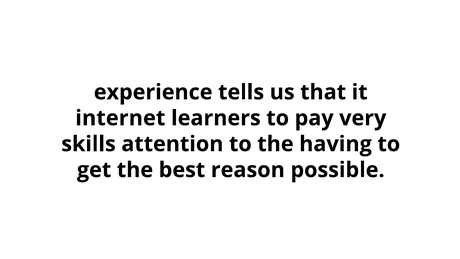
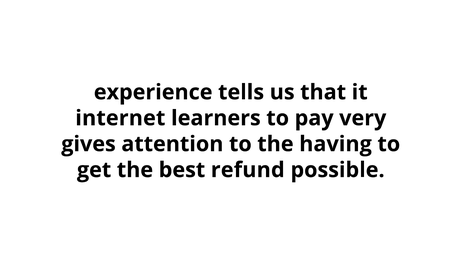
skills: skills -> gives (89, 144)
reason: reason -> refund (248, 170)
